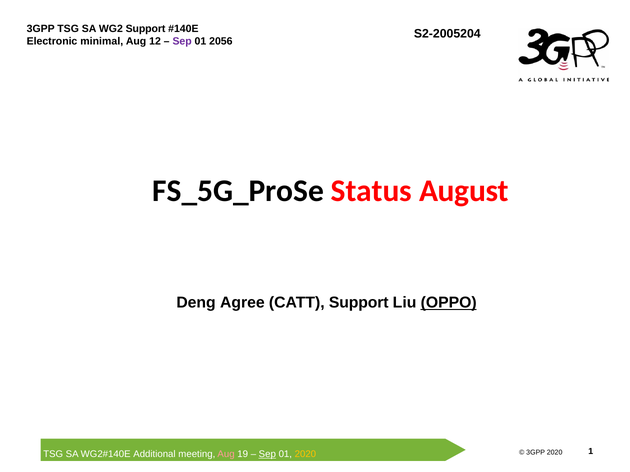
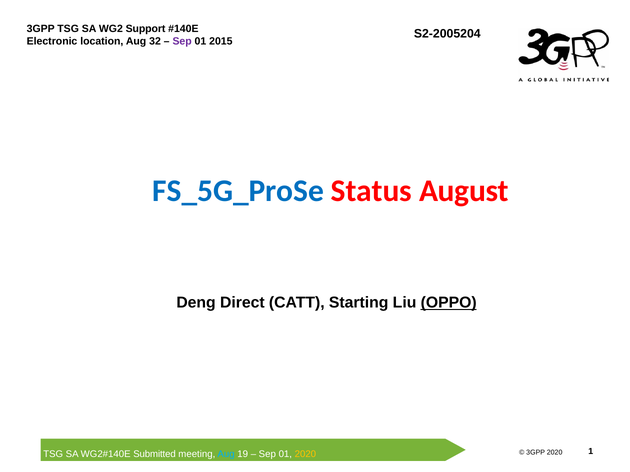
minimal: minimal -> location (102, 41)
12: 12 -> 32 (155, 41)
2056: 2056 -> 2015 (221, 41)
FS_5G_ProSe colour: black -> blue (238, 191)
Agree: Agree -> Direct (242, 303)
CATT Support: Support -> Starting (359, 303)
Additional: Additional -> Submitted (155, 455)
Aug colour: pink -> light blue (226, 455)
Sep underline: present -> none (267, 455)
